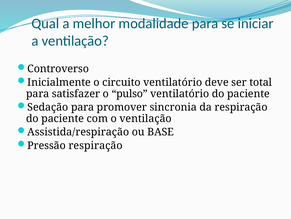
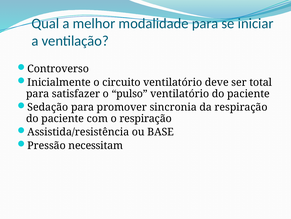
o ventilação: ventilação -> respiração (146, 118)
Assistida/respiração: Assistida/respiração -> Assistida/resistência (78, 132)
Pressão respiração: respiração -> necessitam (96, 145)
